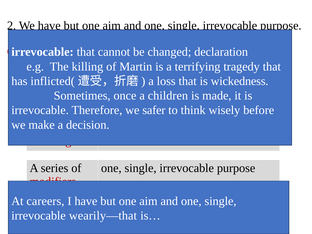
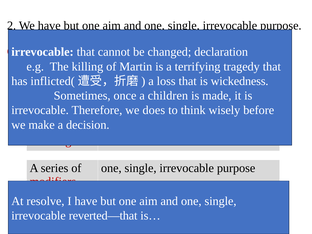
we safer: safer -> does (154, 110)
careers: careers -> resolve (45, 201)
wearily—that: wearily—that -> reverted—that (103, 216)
